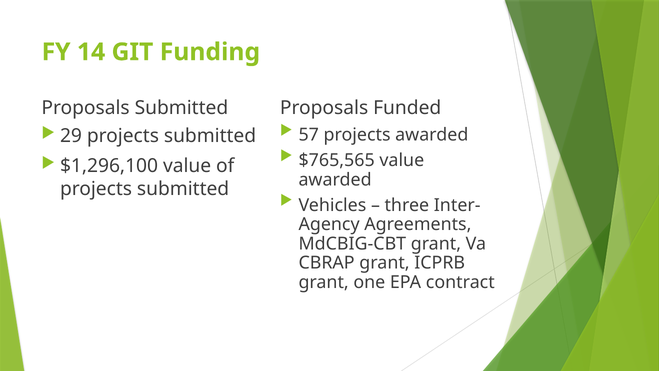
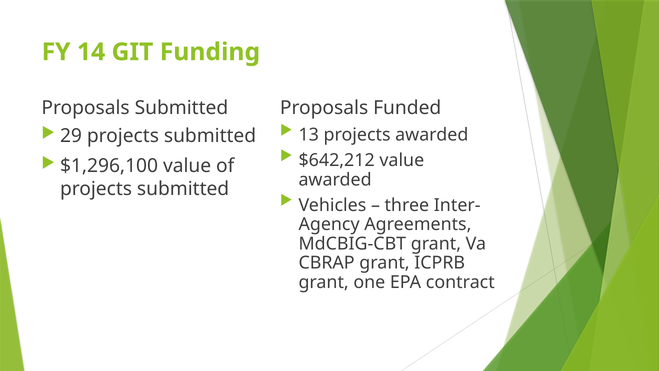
57: 57 -> 13 (309, 135)
$765,565: $765,565 -> $642,212 (337, 160)
